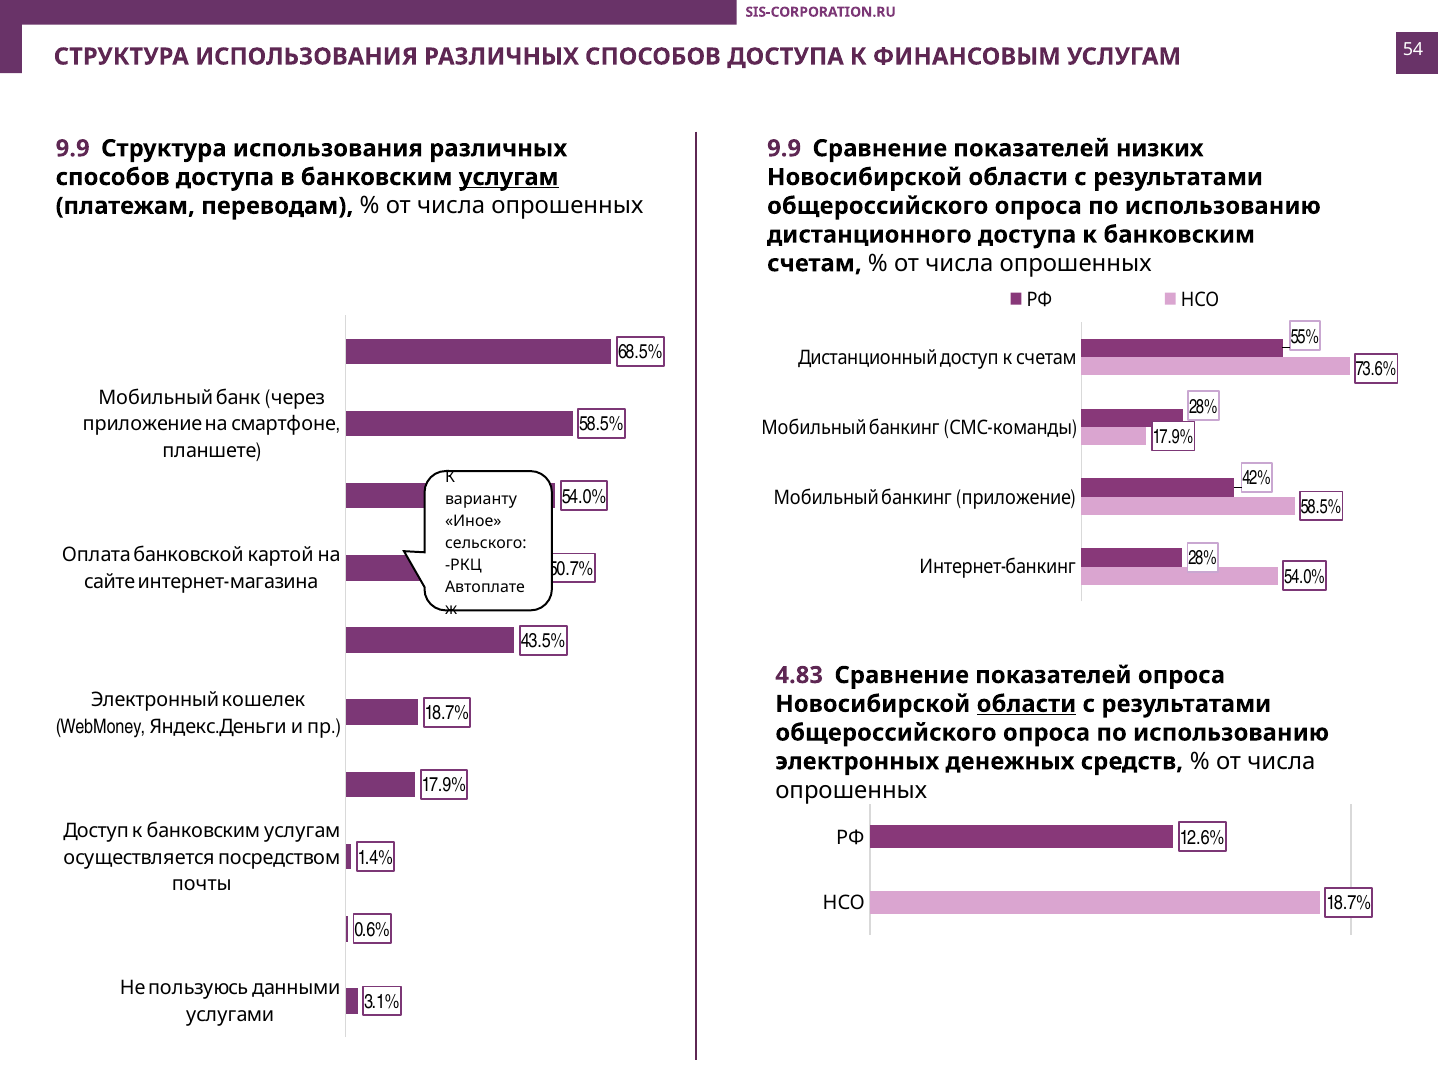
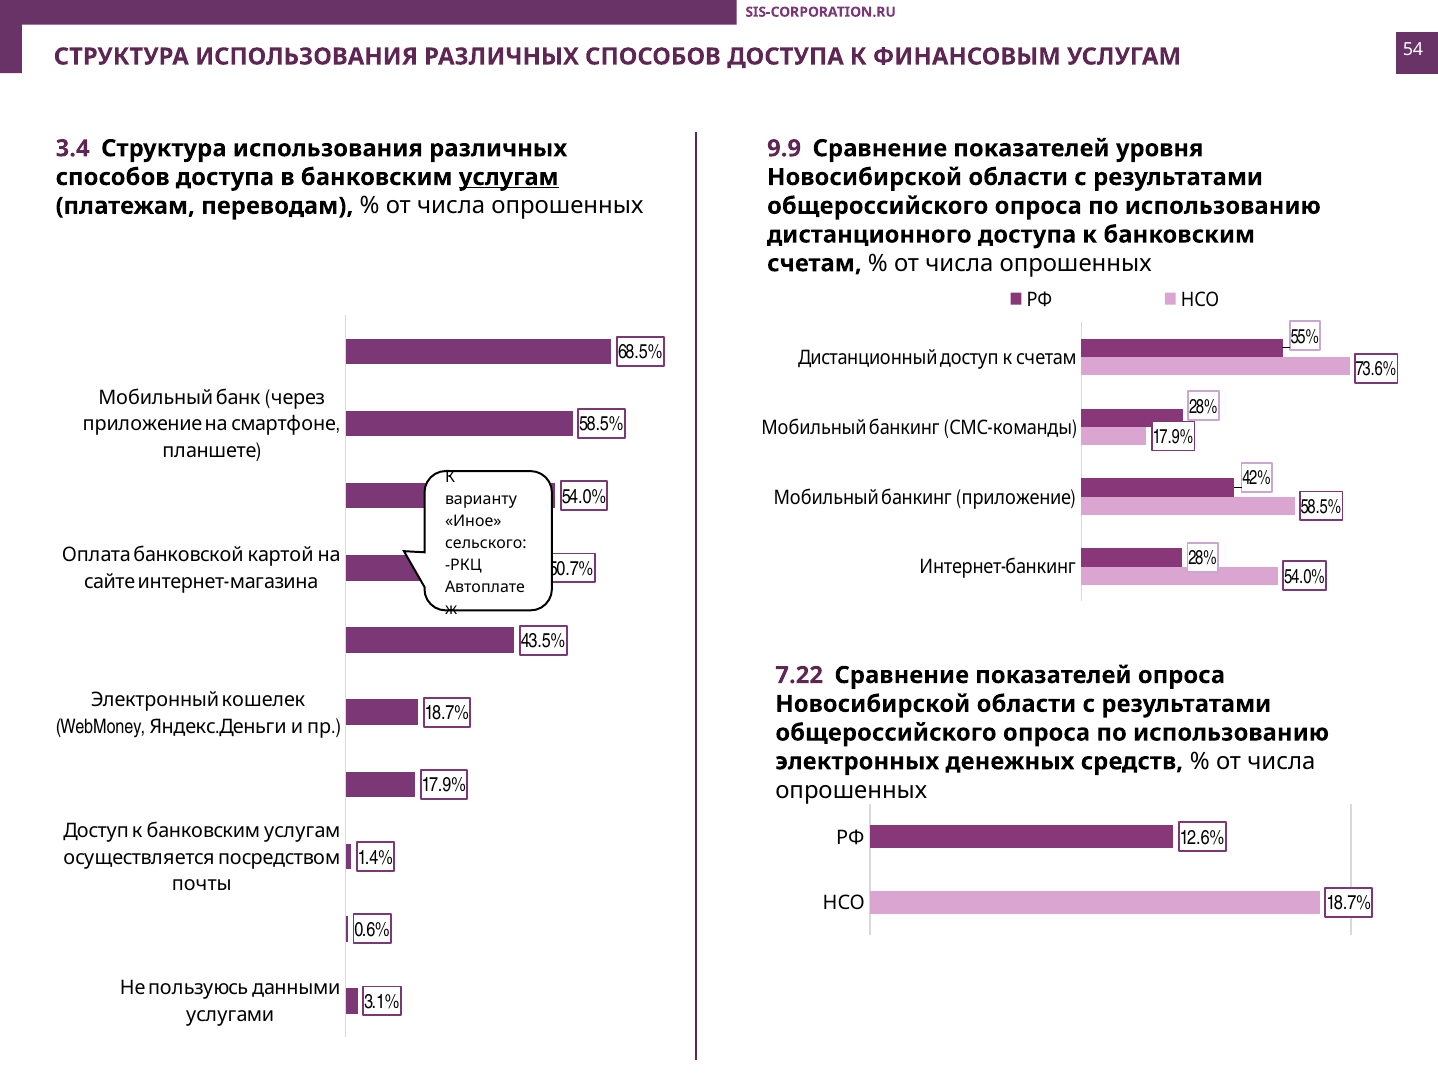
9.9: 9.9 -> 3.4 (73, 149)
низких: низких -> уровня (1160, 149)
4.83: 4.83 -> 7.22 (799, 676)
области underline: present -> none (1027, 704)
